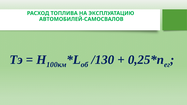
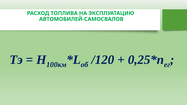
/130: /130 -> /120 (103, 60)
